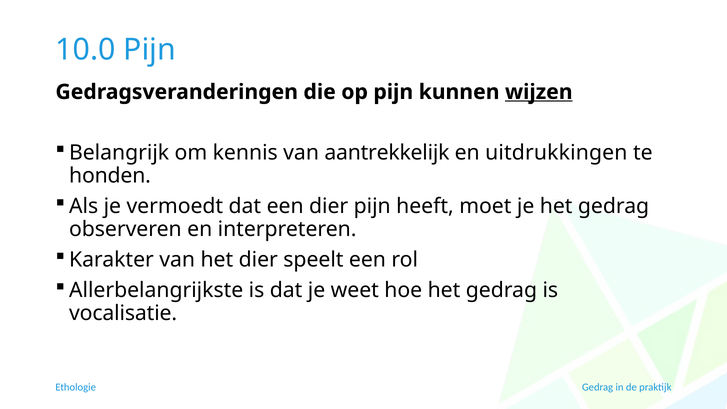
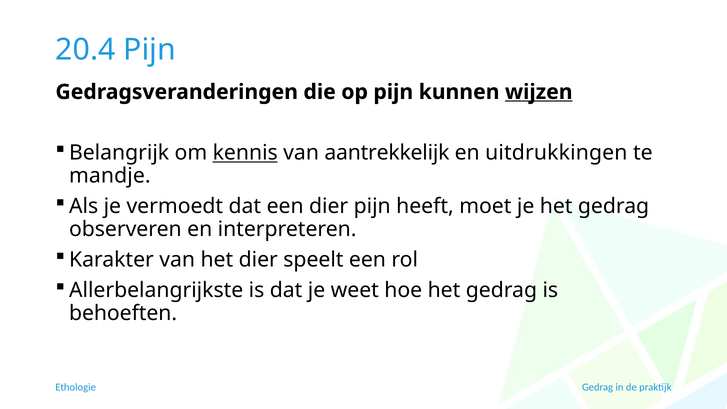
10.0: 10.0 -> 20.4 (85, 50)
kennis underline: none -> present (245, 153)
honden: honden -> mandje (110, 176)
vocalisatie: vocalisatie -> behoeften (123, 313)
